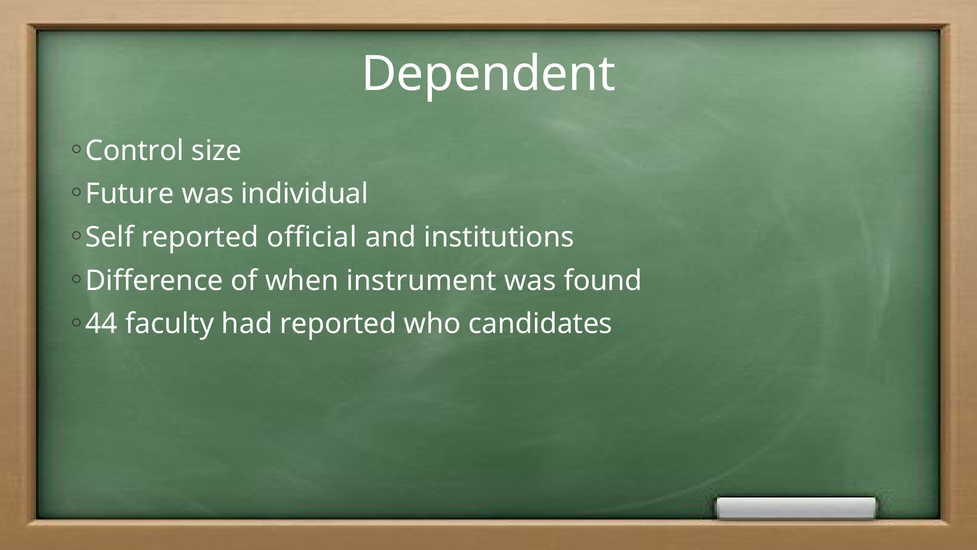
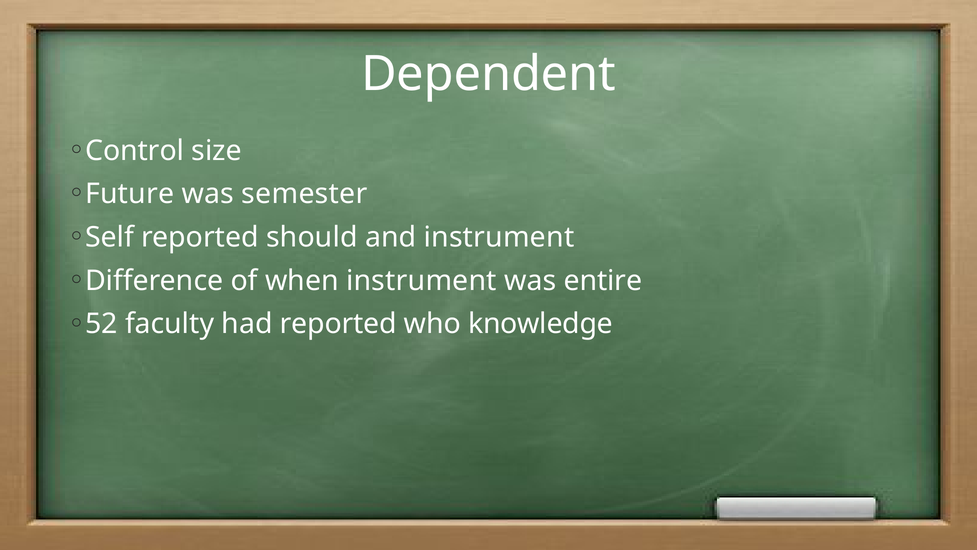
individual: individual -> semester (304, 194)
official: official -> should (312, 237)
and institutions: institutions -> instrument (499, 237)
found: found -> entire (603, 280)
44: 44 -> 52 (101, 324)
candidates: candidates -> knowledge (541, 324)
